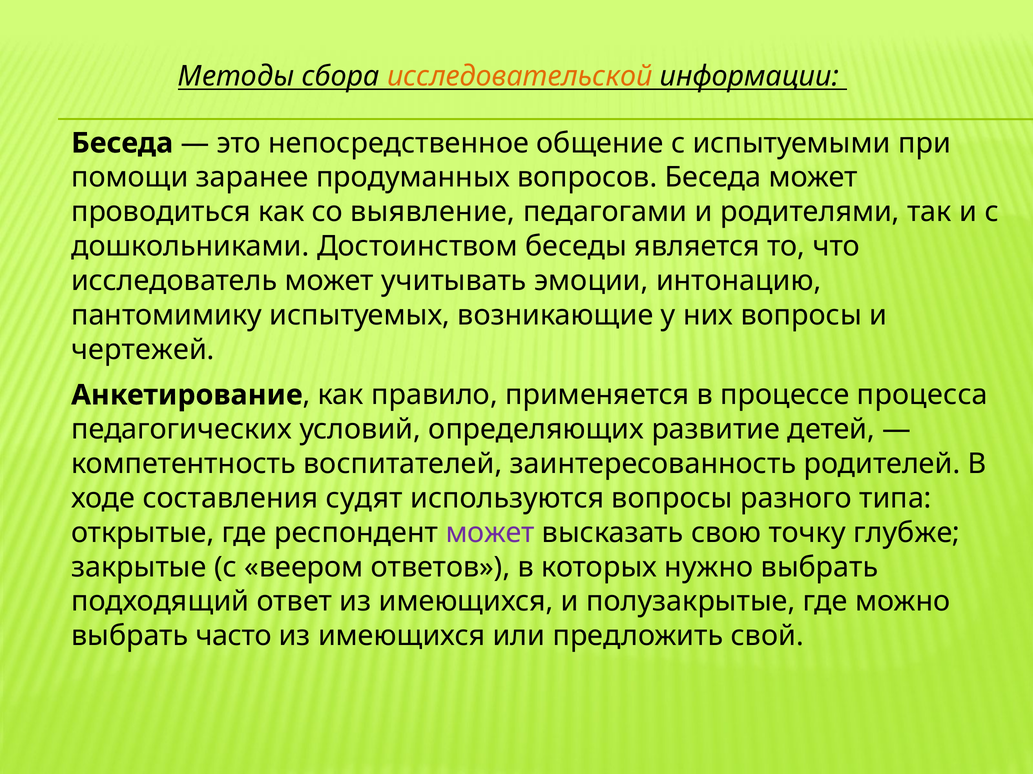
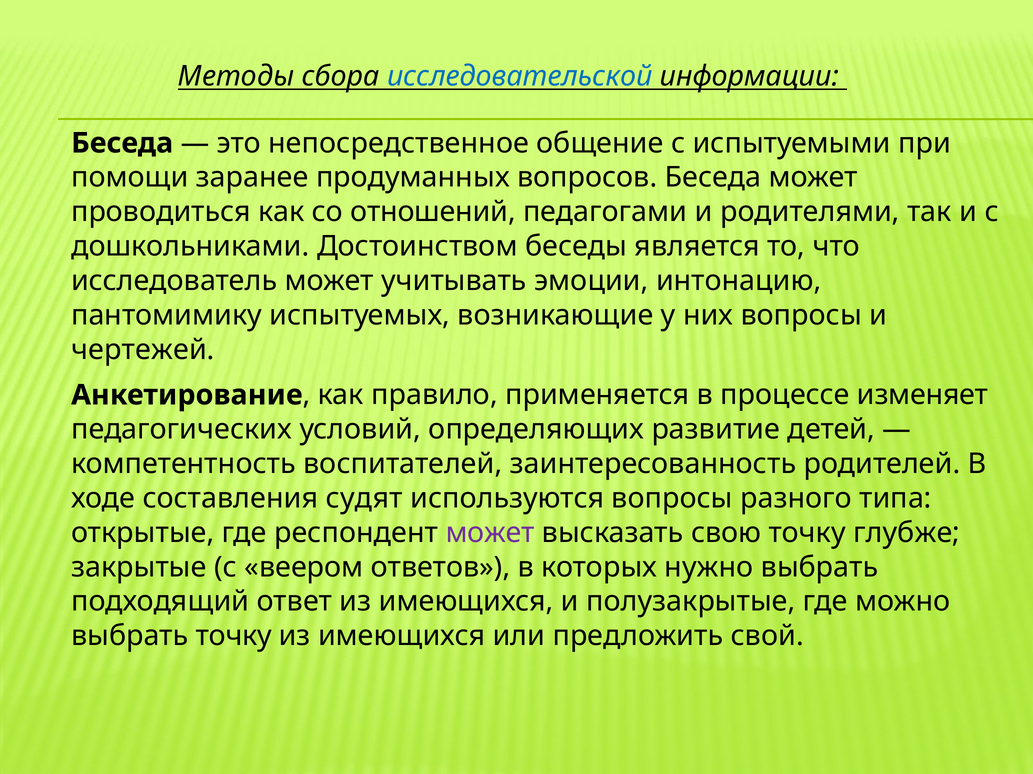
исследовательской colour: orange -> blue (520, 76)
выявление: выявление -> отношений (433, 212)
процесса: процесса -> изменяет (923, 395)
выбрать часто: часто -> точку (234, 637)
